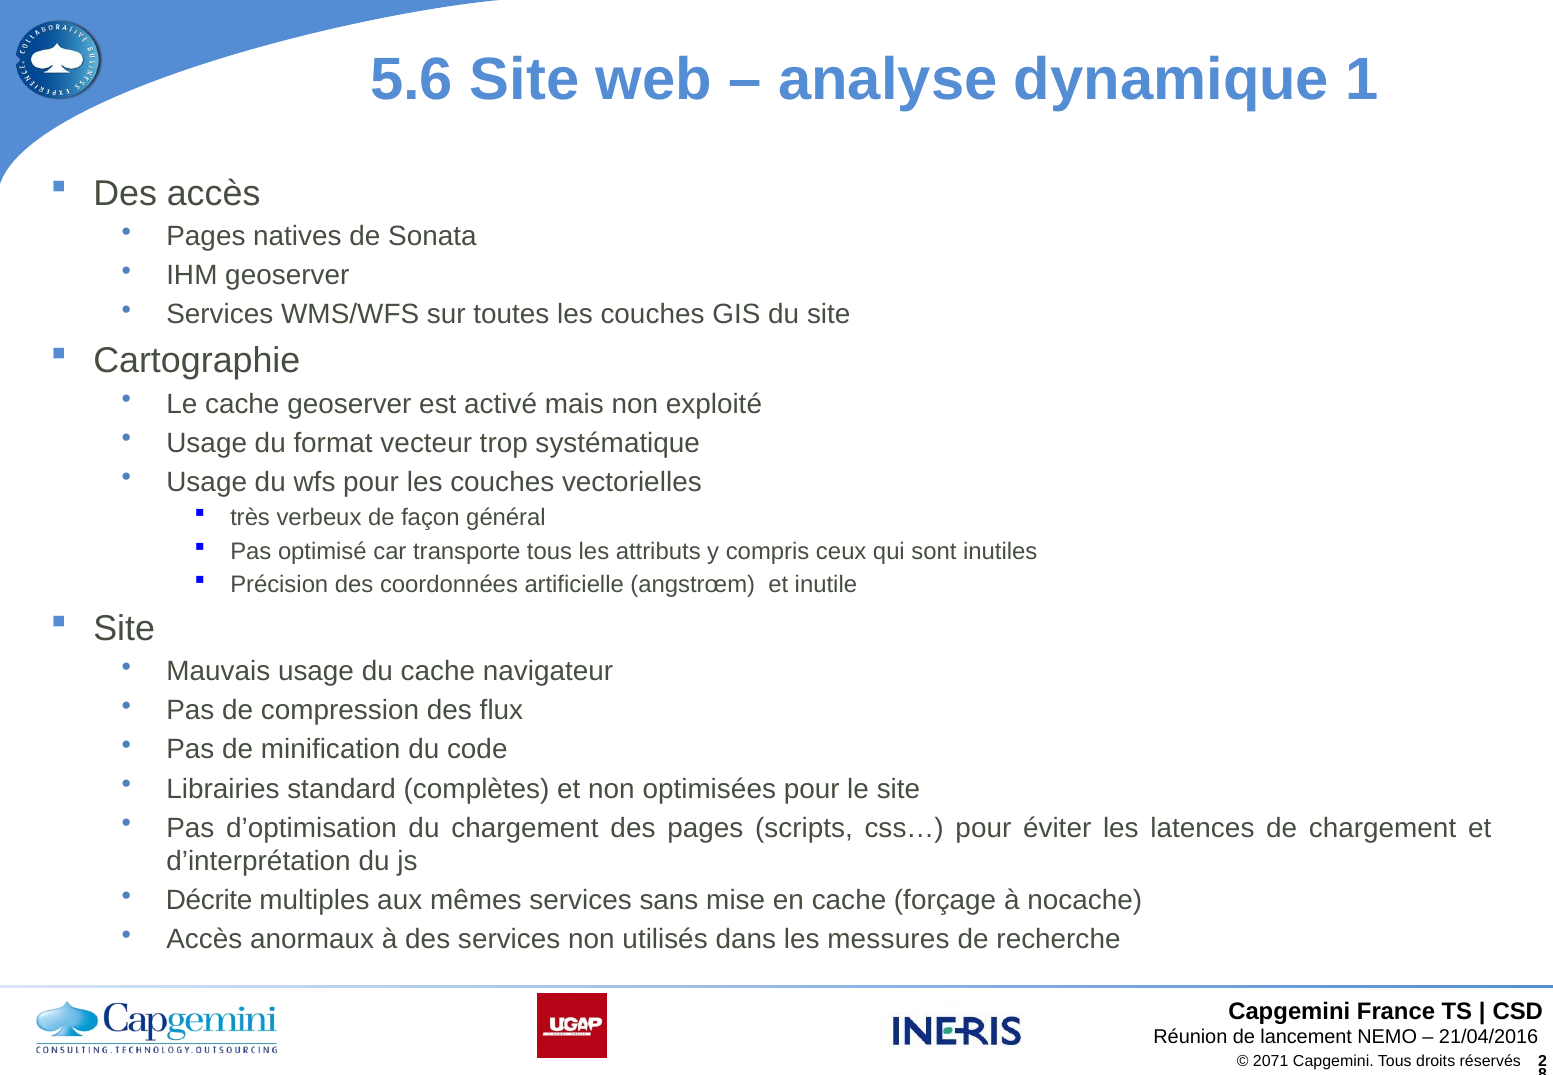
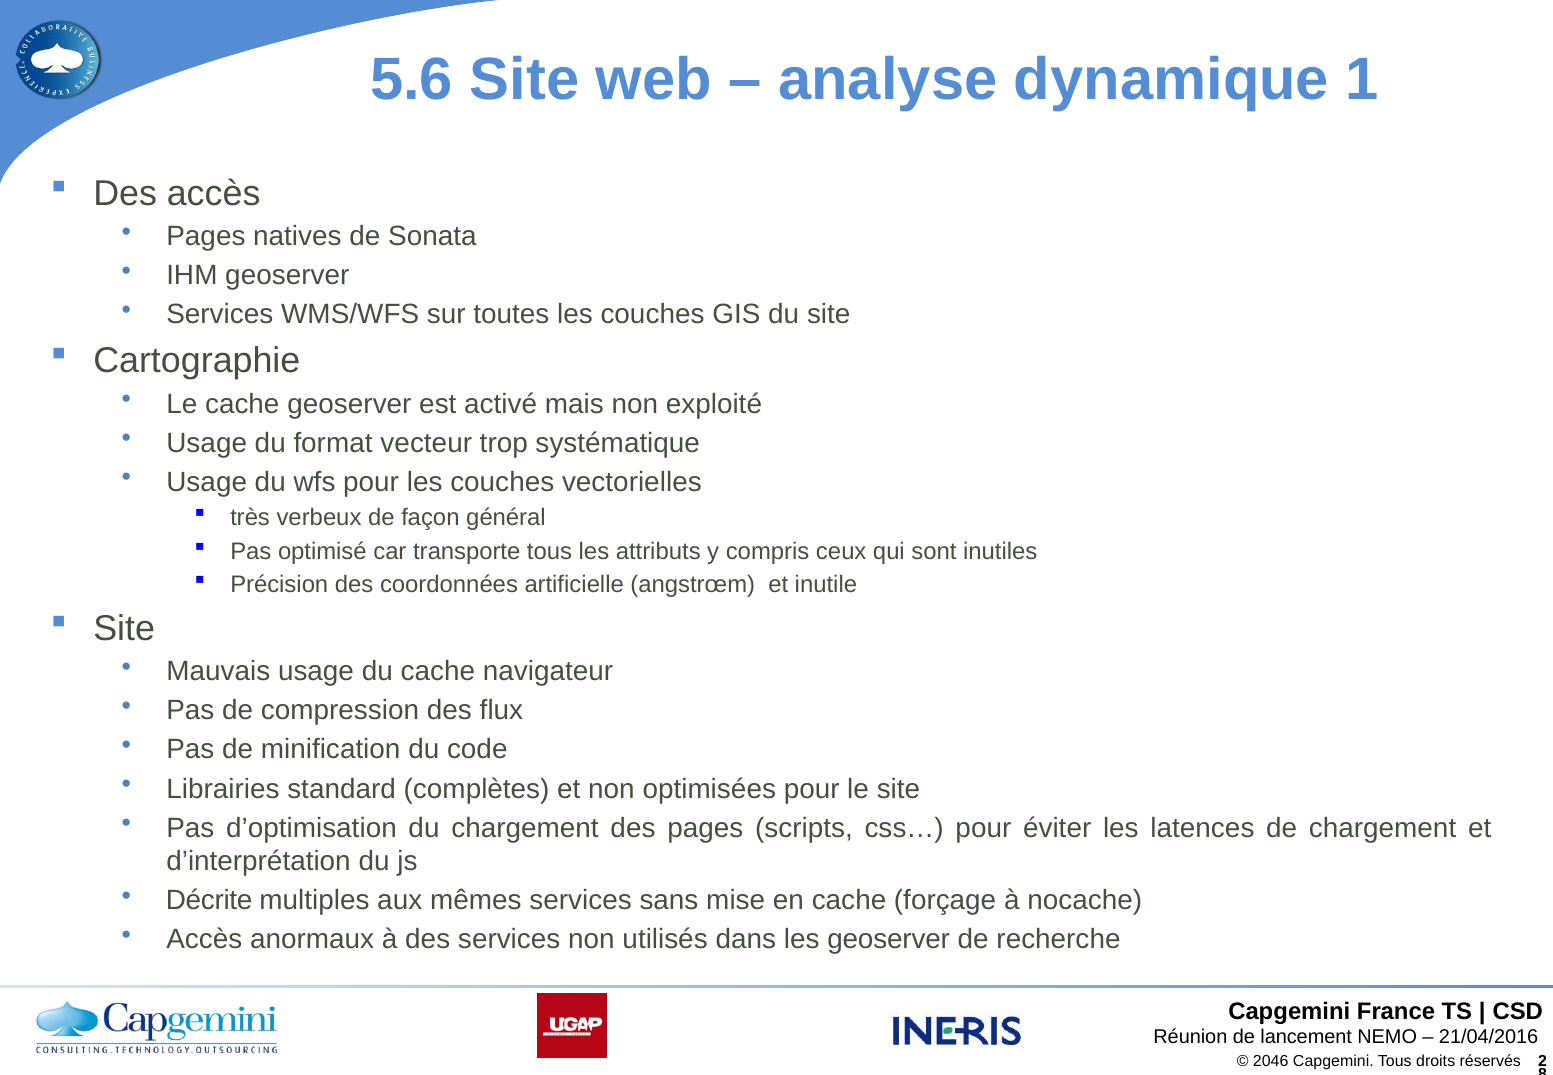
les messures: messures -> geoserver (889, 940)
2071: 2071 -> 2046 (1271, 1061)
